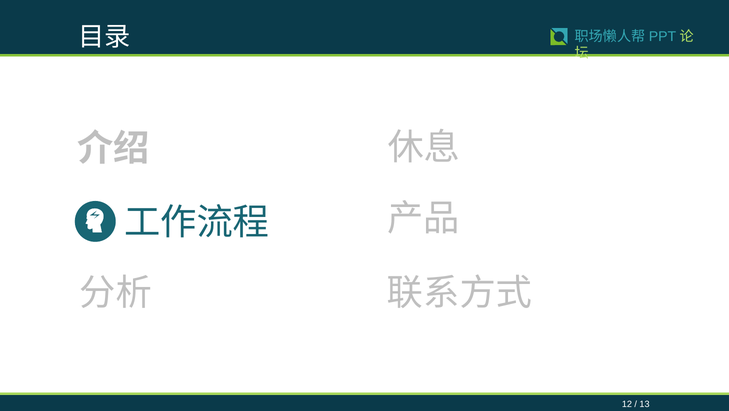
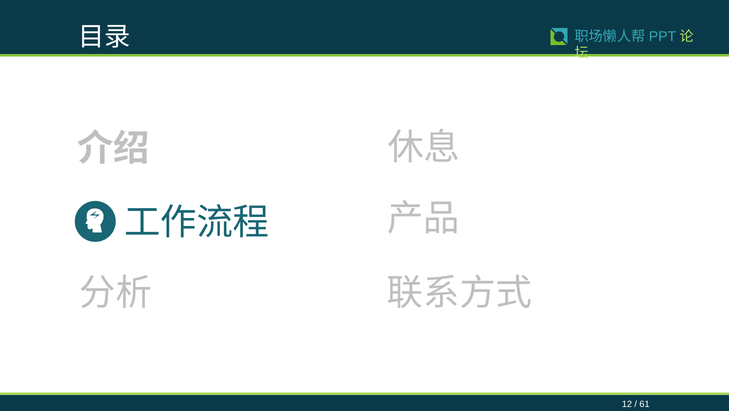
13: 13 -> 61 (645, 405)
